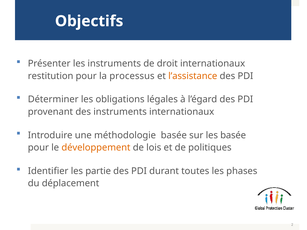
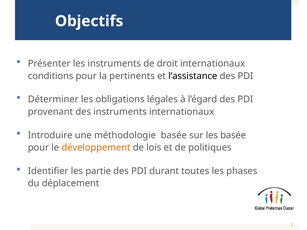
restitution: restitution -> conditions (51, 76)
processus: processus -> pertinents (132, 76)
l’assistance colour: orange -> black (193, 76)
